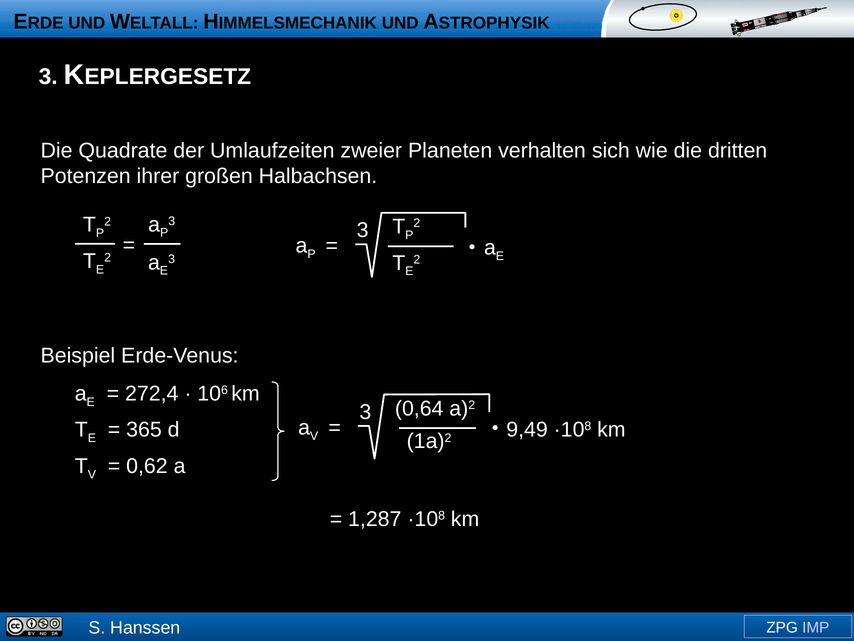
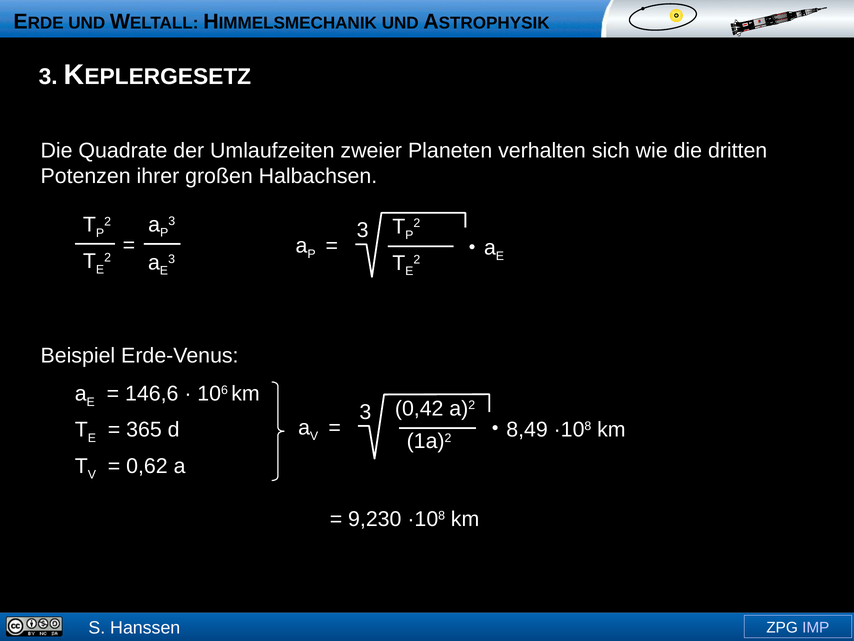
272,4: 272,4 -> 146,6 (152, 393)
0,64: 0,64 -> 0,42 (419, 408)
9,49: 9,49 -> 8,49 (527, 429)
1,287: 1,287 -> 9,230 (375, 519)
